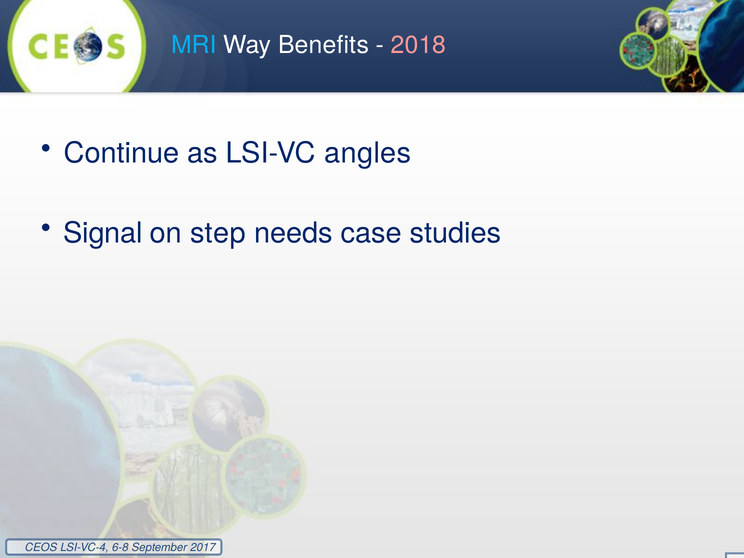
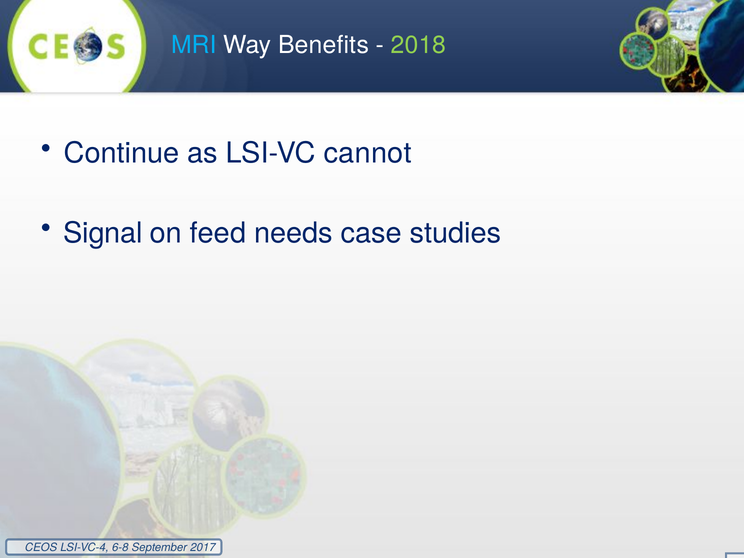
2018 colour: pink -> light green (419, 45)
angles: angles -> cannot (368, 153)
step: step -> feed (218, 233)
